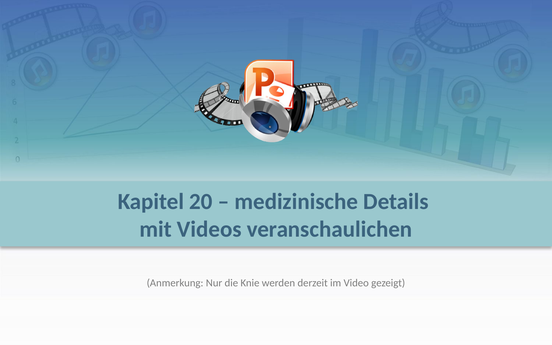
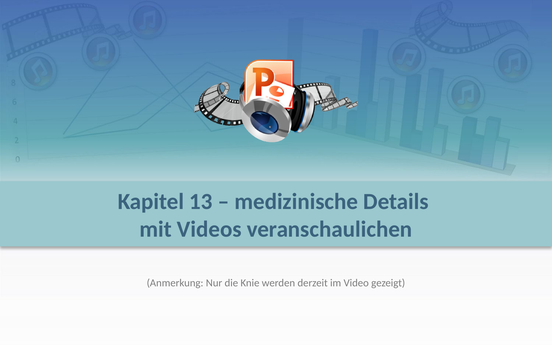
20: 20 -> 13 (201, 202)
